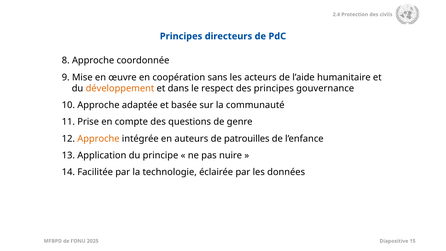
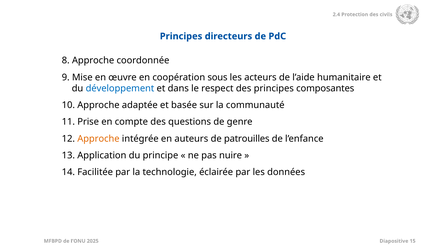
sans: sans -> sous (217, 77)
développement colour: orange -> blue (120, 88)
gouvernance: gouvernance -> composantes (325, 88)
